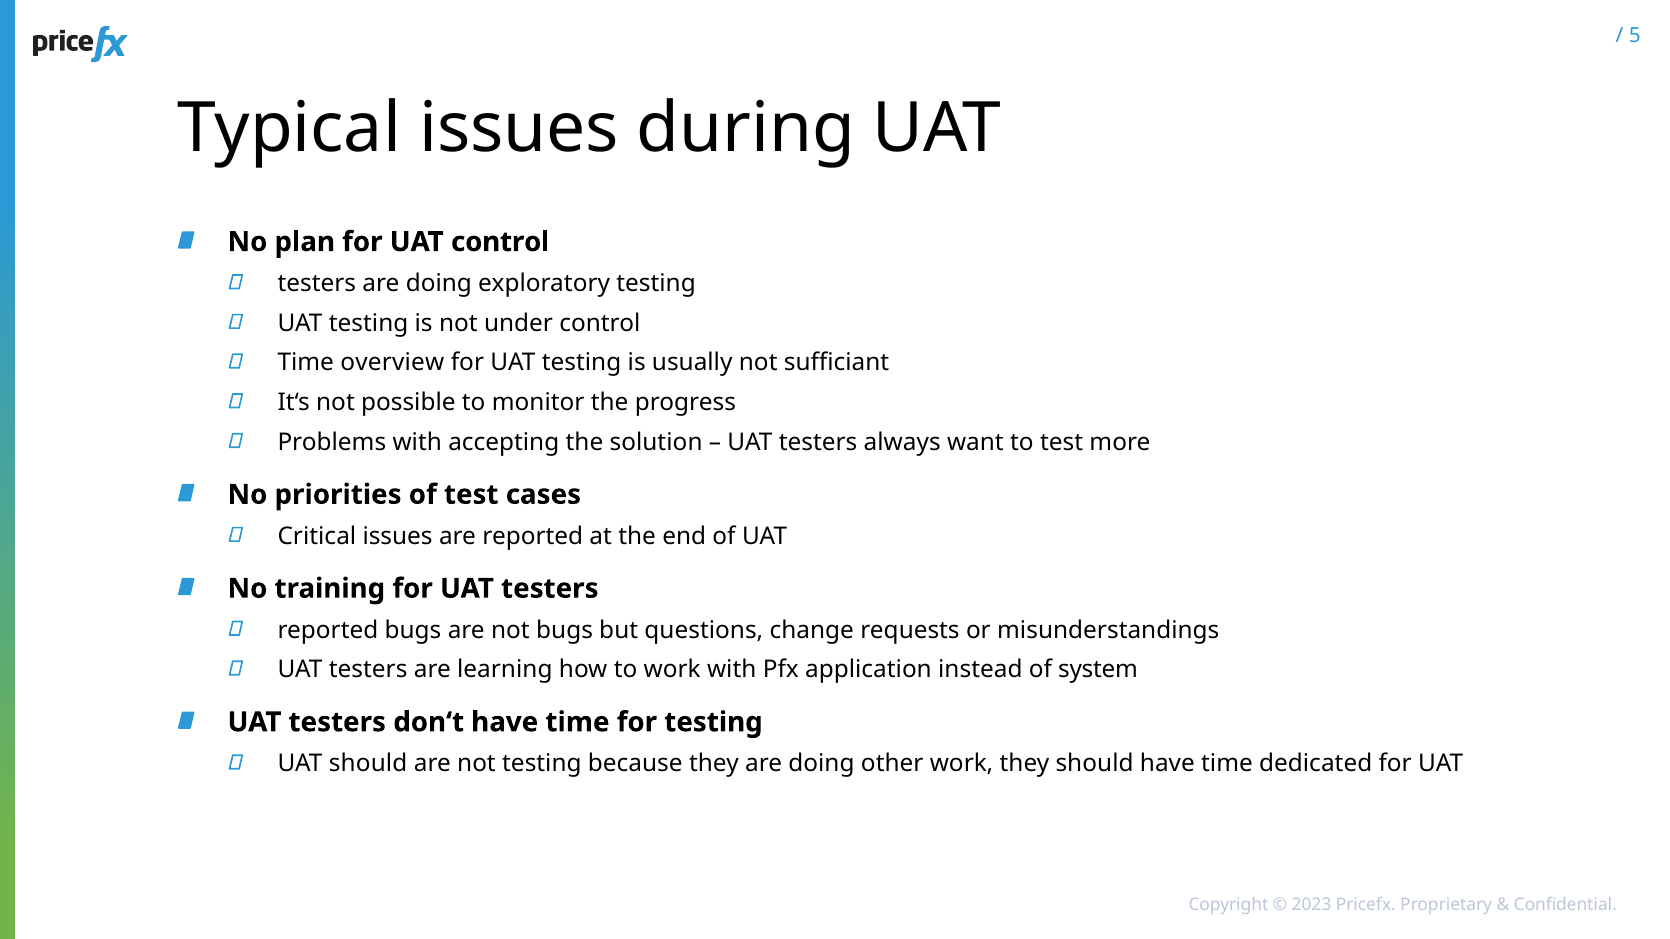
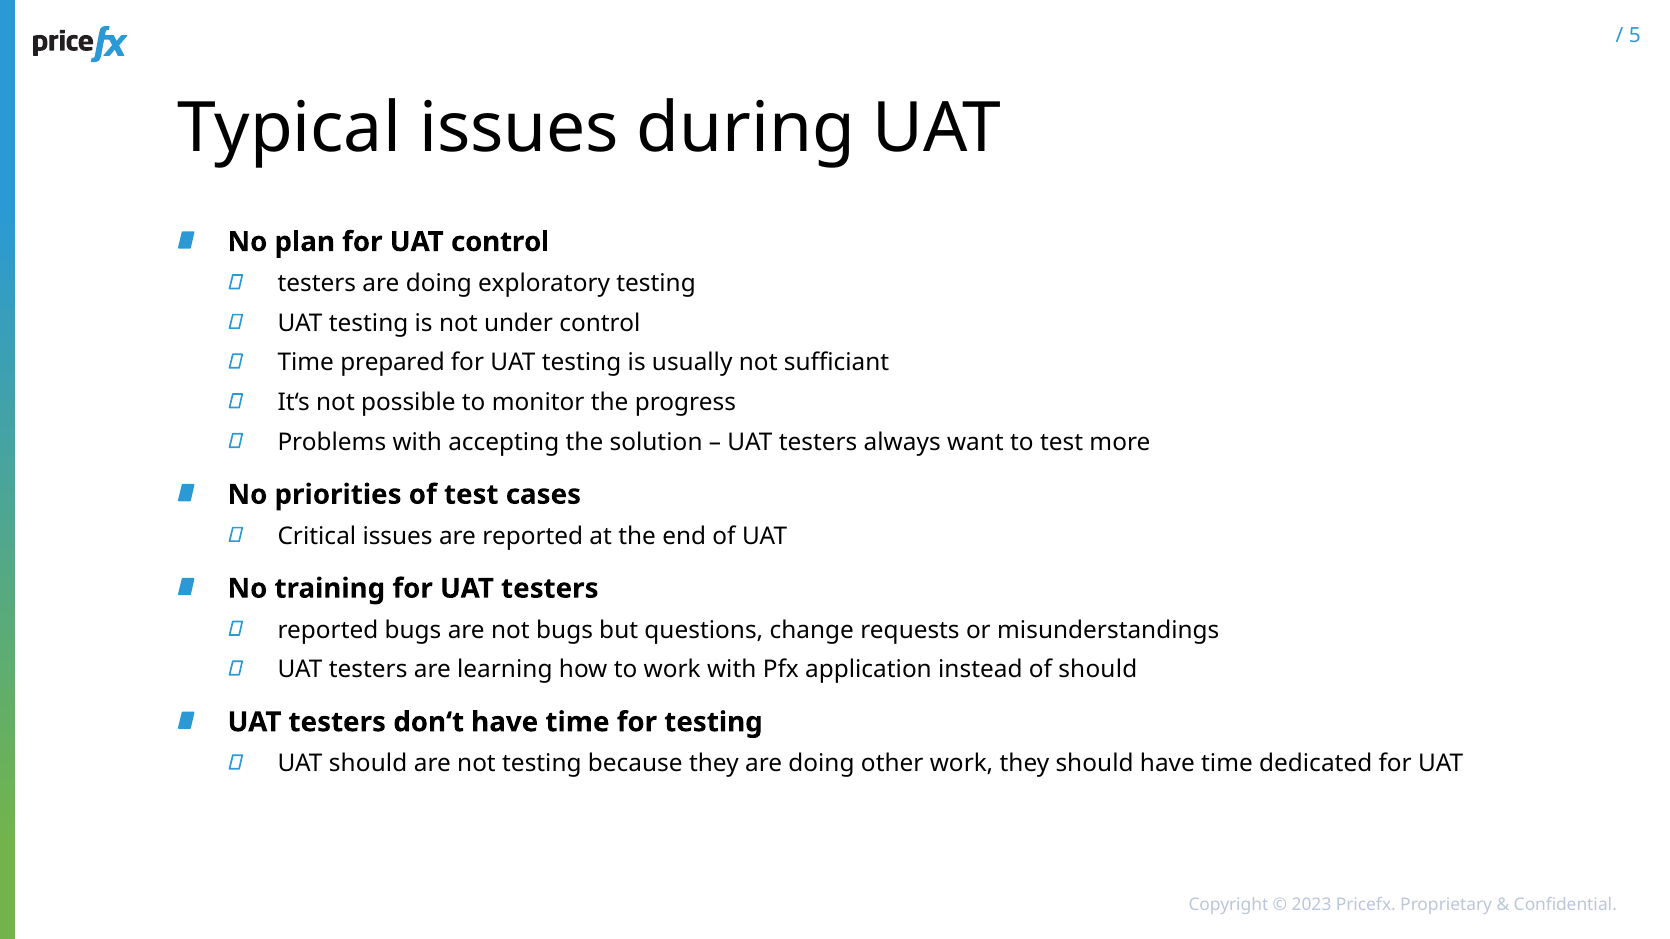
overview: overview -> prepared (393, 363)
of system: system -> should (1098, 670)
